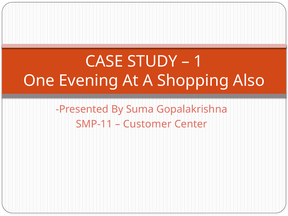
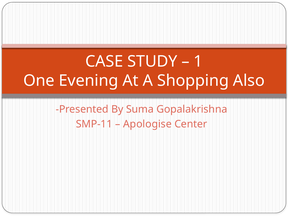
Customer: Customer -> Apologise (147, 124)
